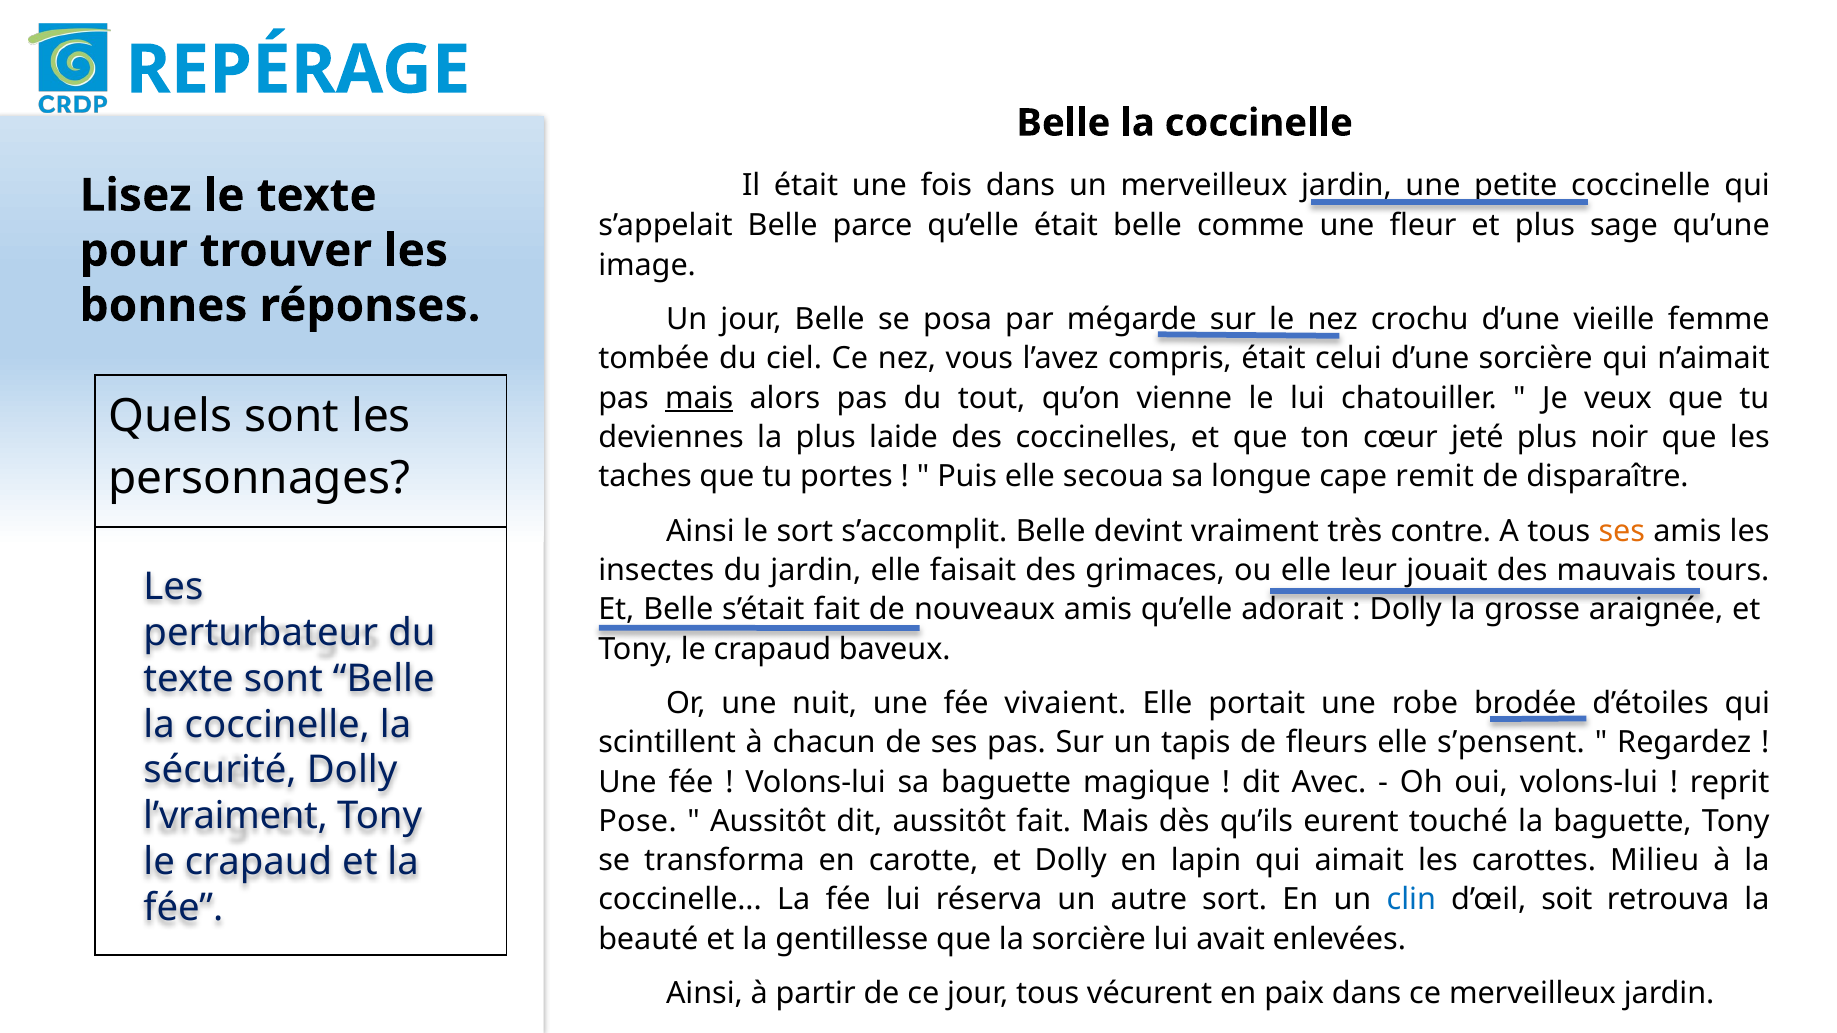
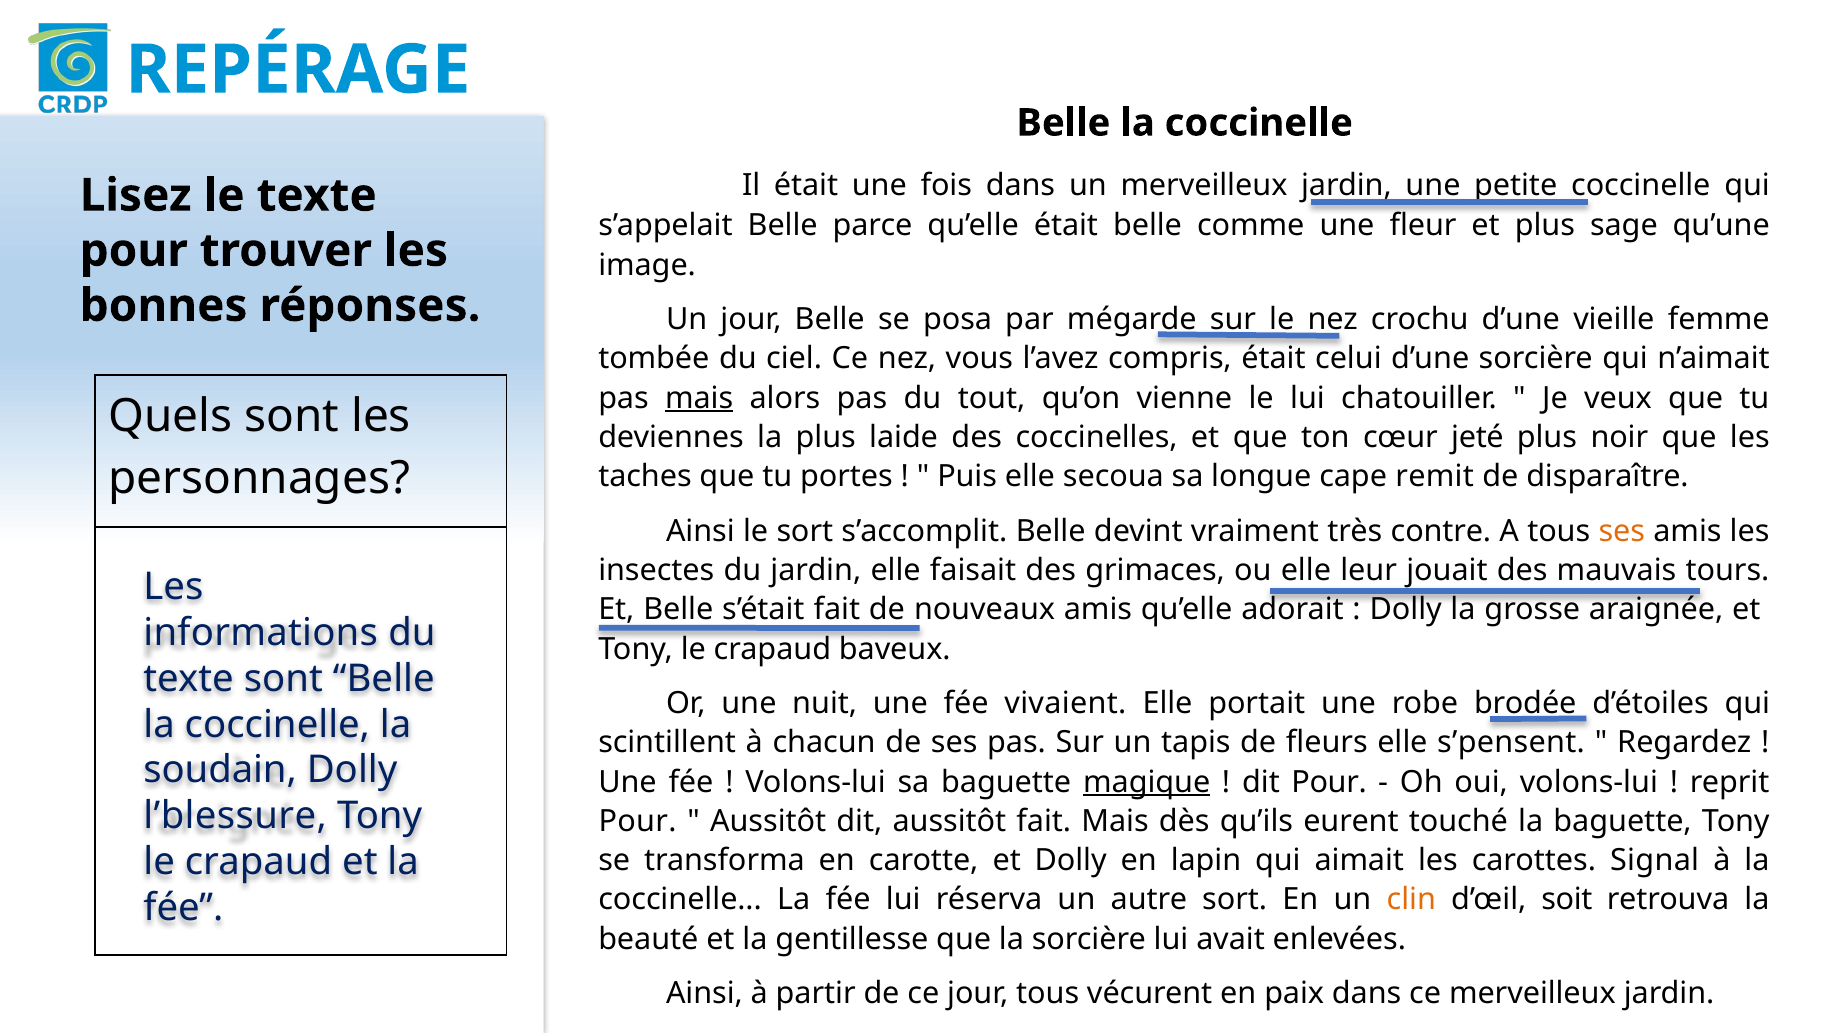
perturbateur: perturbateur -> informations (261, 633)
sécurité: sécurité -> soudain (220, 771)
magique underline: none -> present (1147, 782)
dit Avec: Avec -> Pour (1329, 782)
l’vraiment: l’vraiment -> l’blessure (235, 816)
Pose: Pose -> Pour (638, 821)
Milieu: Milieu -> Signal (1655, 861)
clin colour: blue -> orange (1411, 900)
